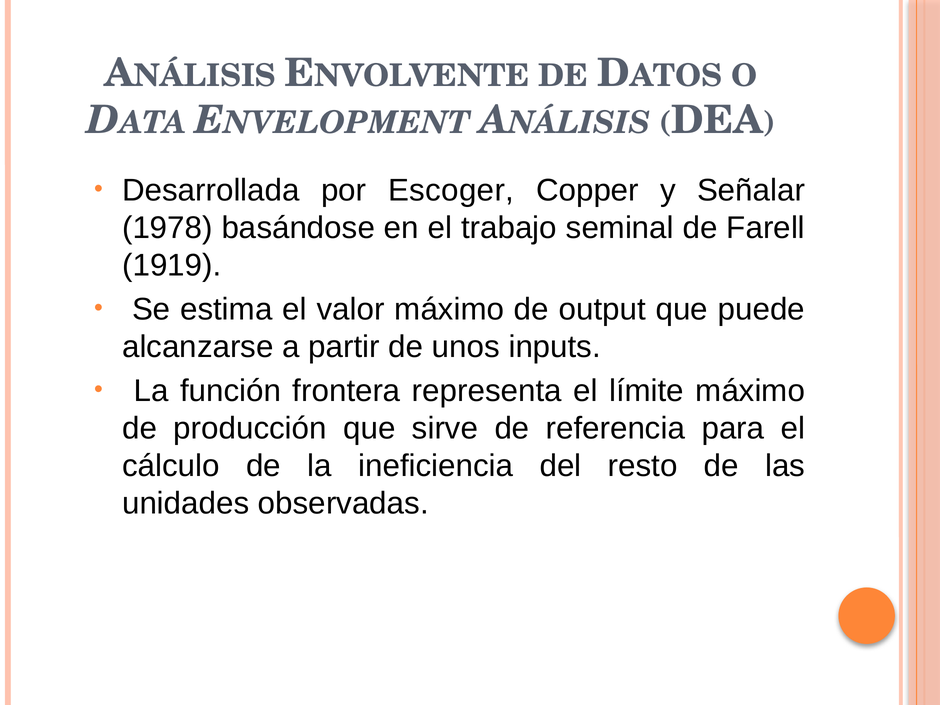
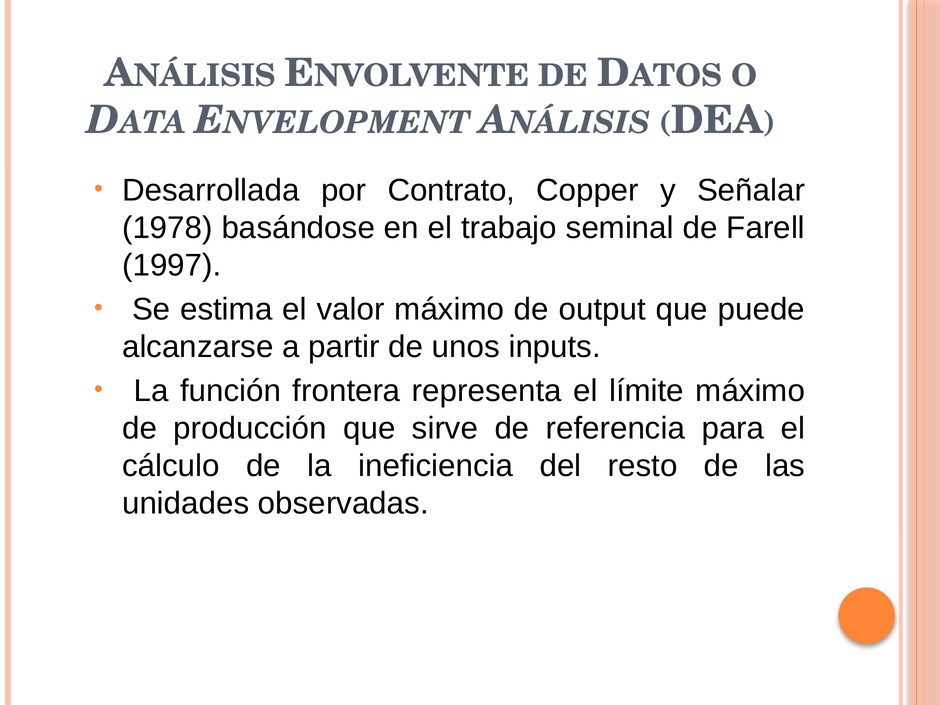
Escoger: Escoger -> Contrato (451, 190)
1919: 1919 -> 1997 (172, 265)
